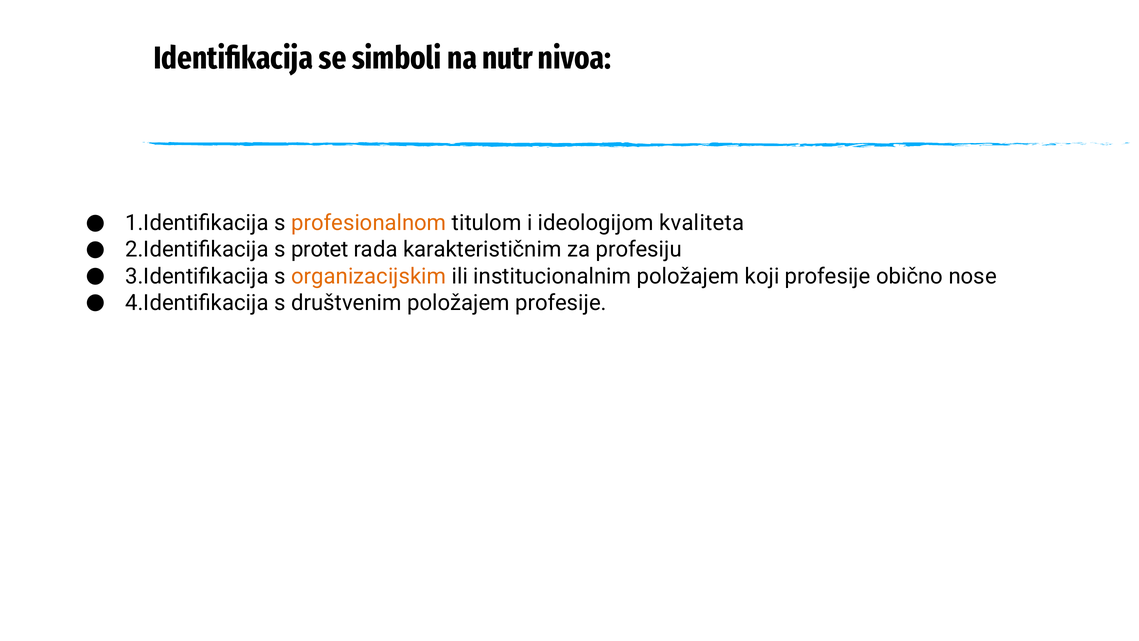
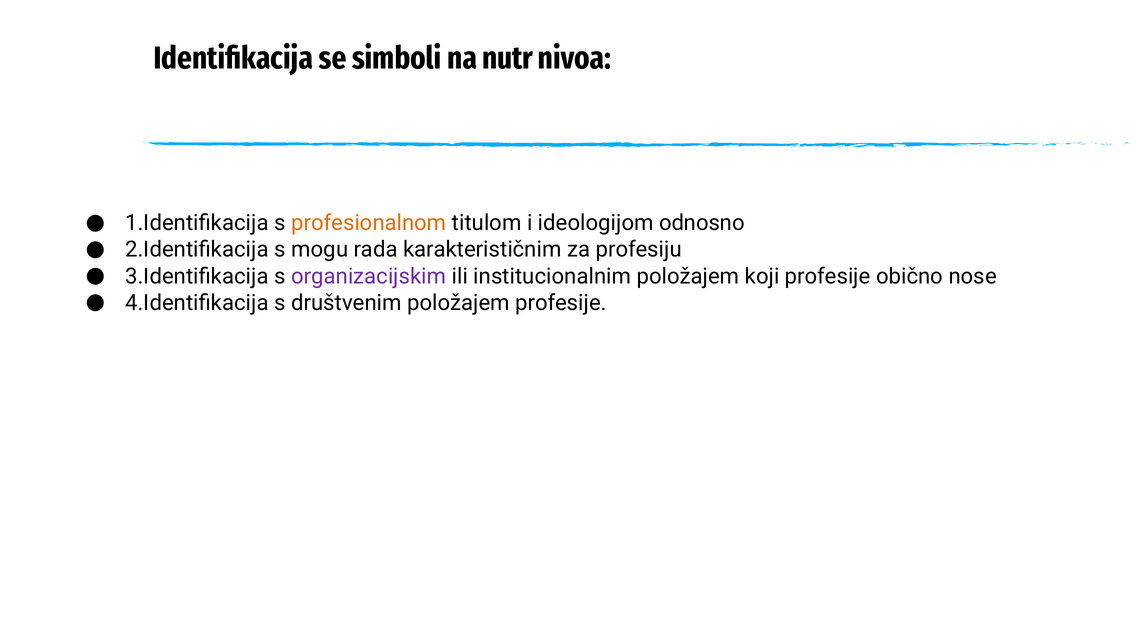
kvaliteta: kvaliteta -> odnosno (702, 223)
protet: protet -> mogu (320, 250)
organizacijskim colour: orange -> purple (369, 276)
